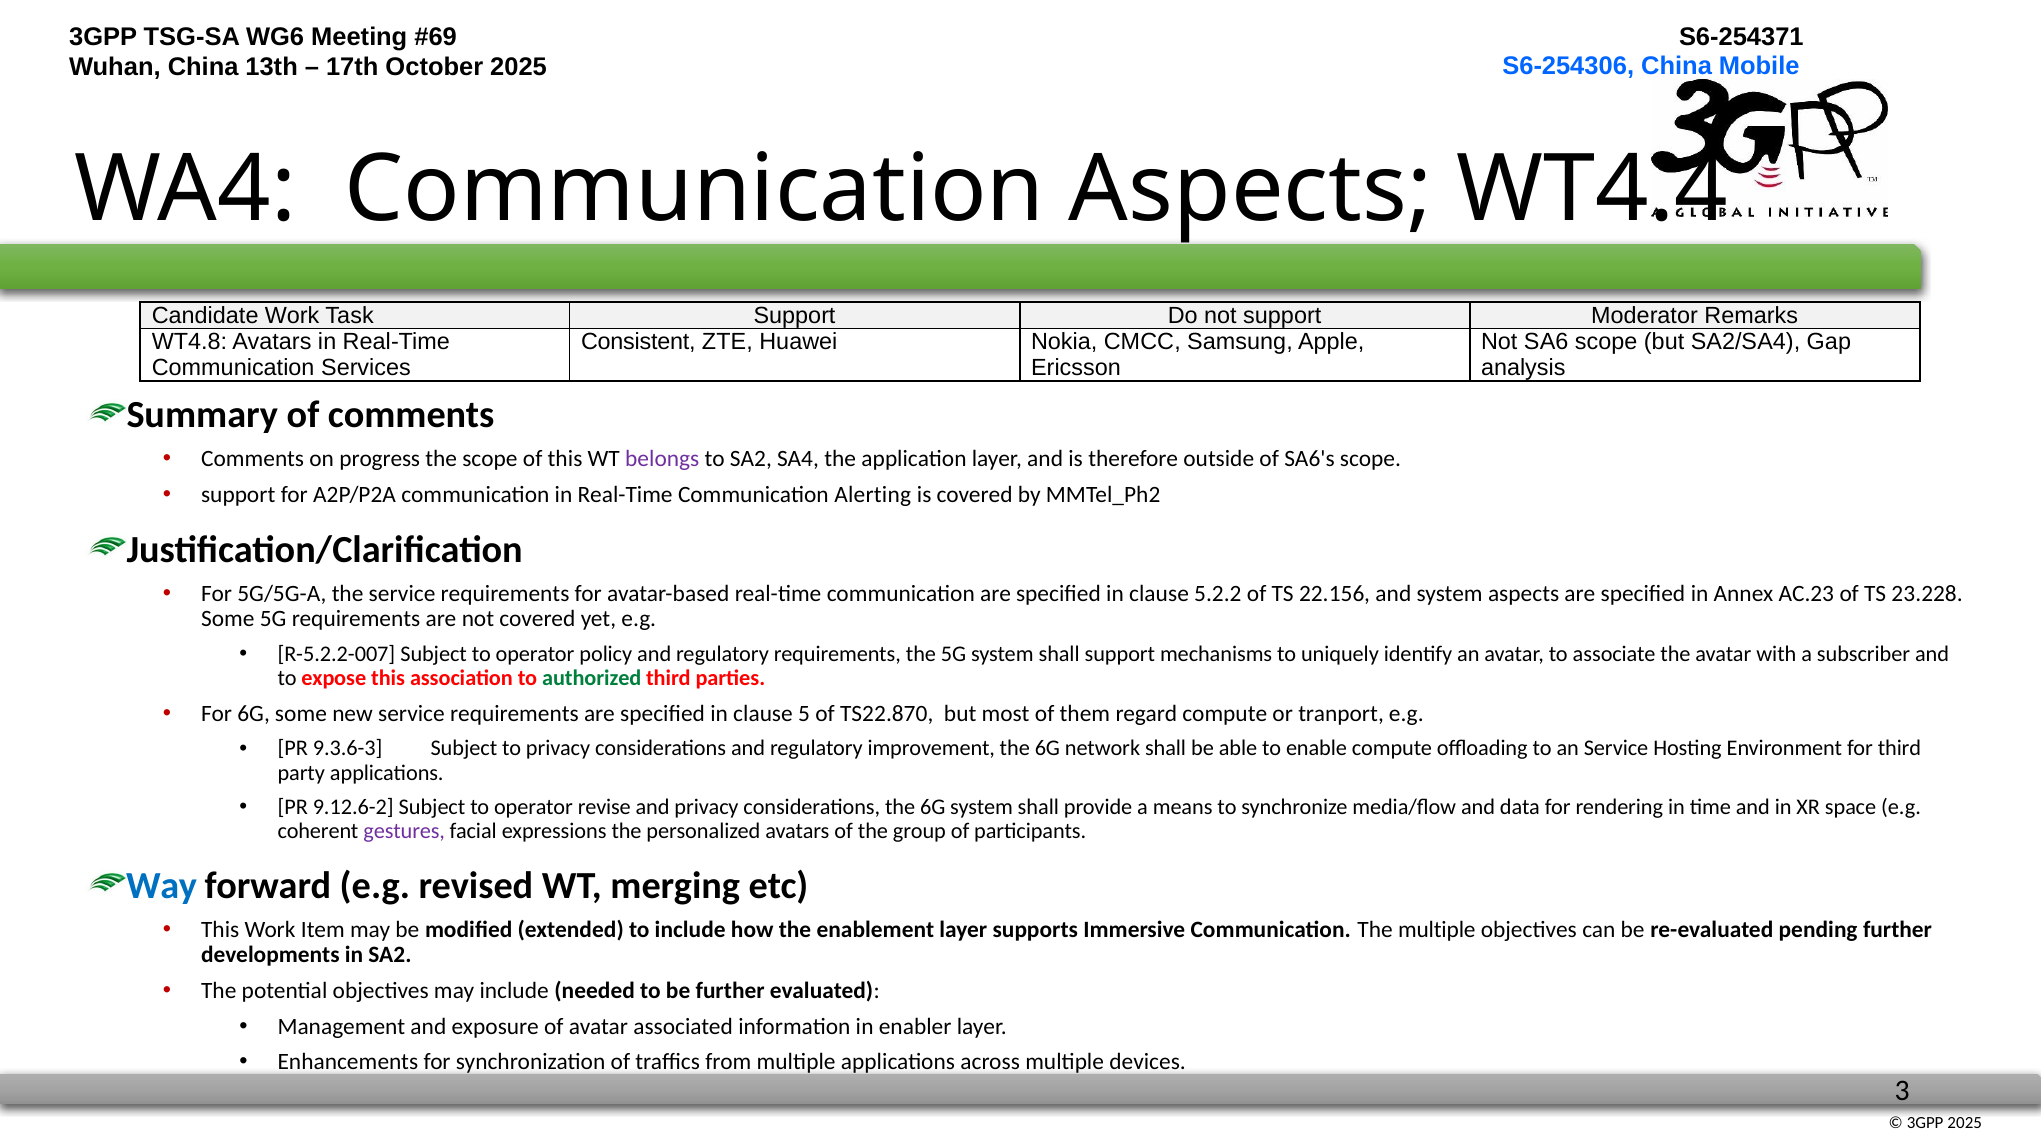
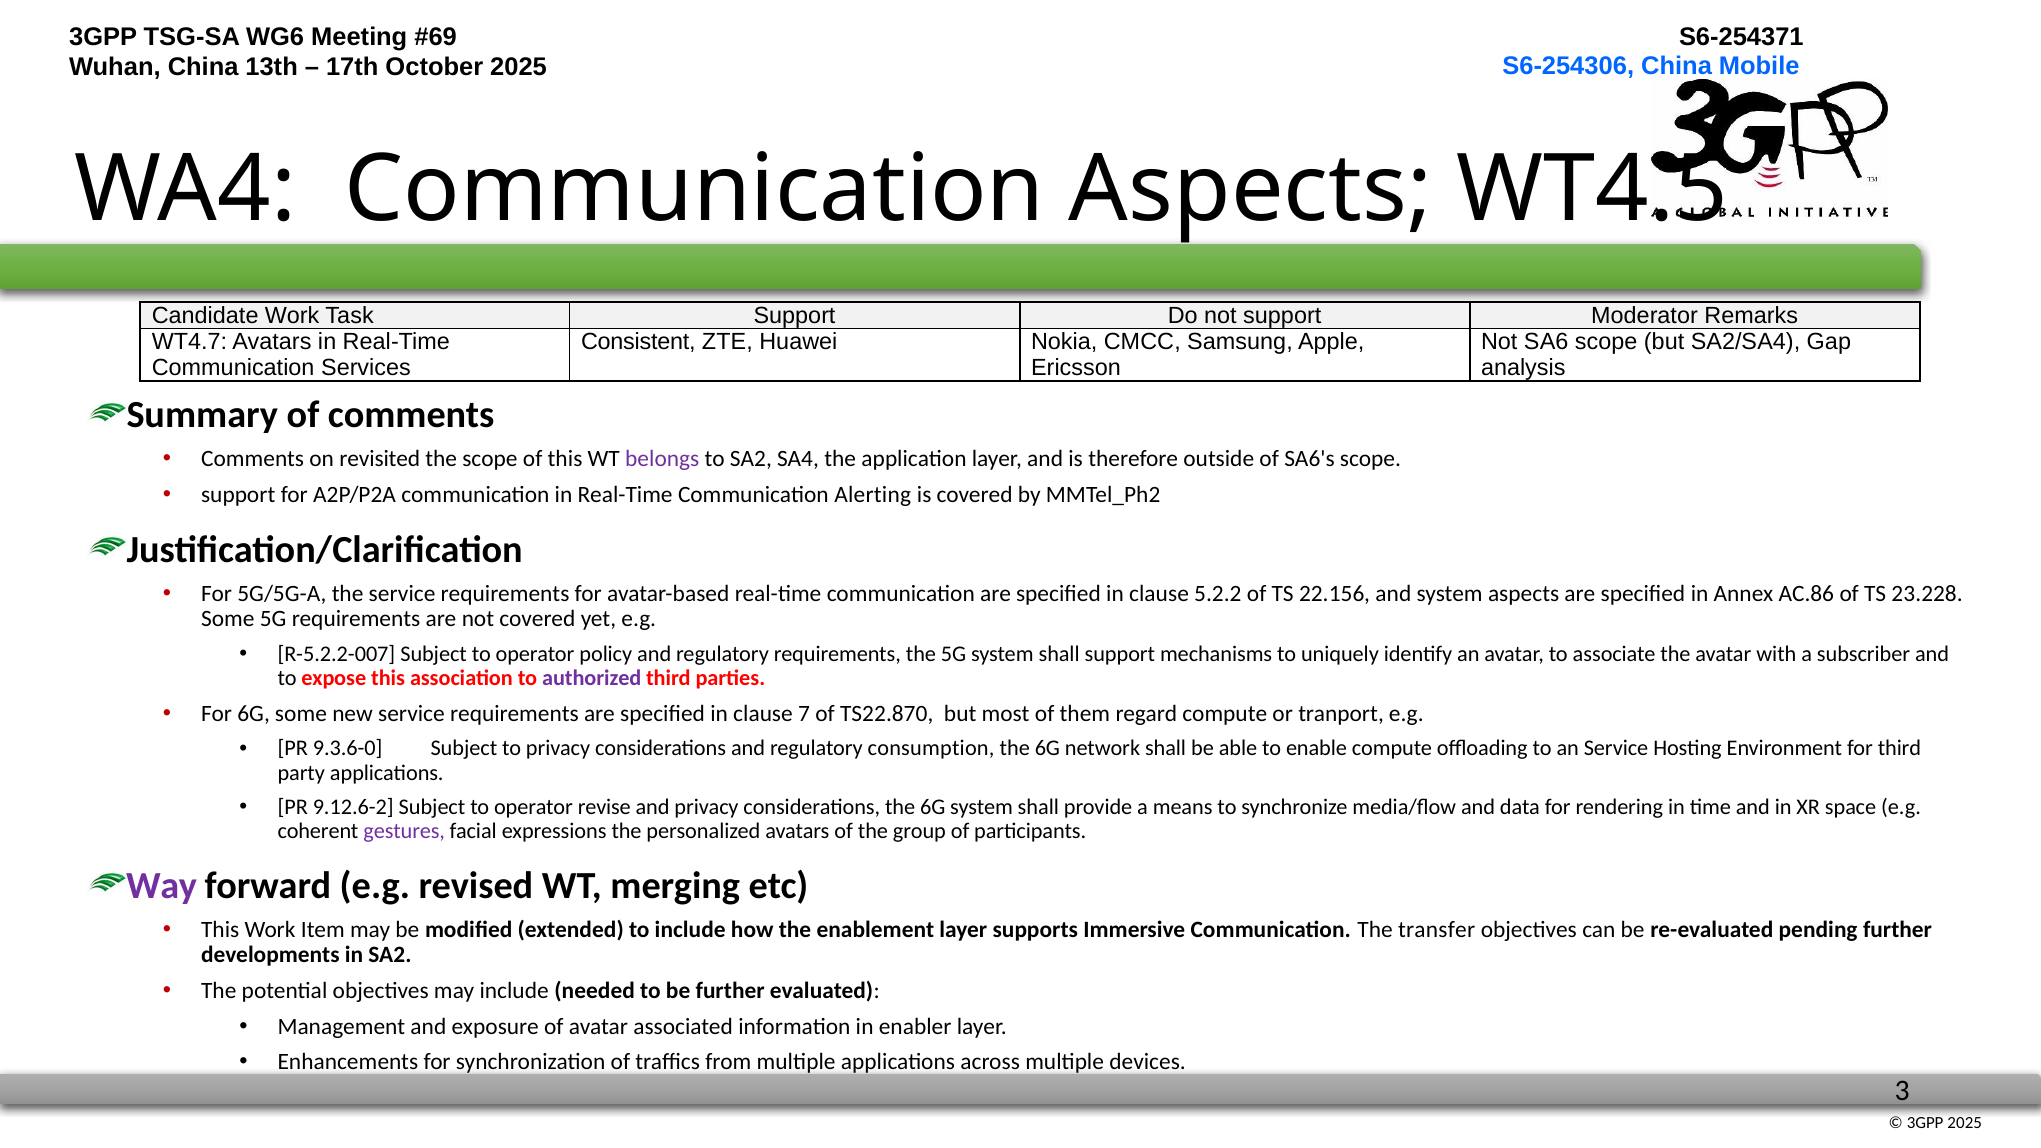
WT4.4: WT4.4 -> WT4.5 (1592, 190)
WT4.8: WT4.8 -> WT4.7 (189, 342)
progress: progress -> revisited (380, 459)
AC.23: AC.23 -> AC.86 (1806, 593)
authorized colour: green -> purple (592, 678)
5: 5 -> 7 (804, 713)
9.3.6-3: 9.3.6-3 -> 9.3.6-0 (348, 749)
improvement: improvement -> consumption (931, 749)
Way colour: blue -> purple (161, 885)
The multiple: multiple -> transfer (1437, 929)
